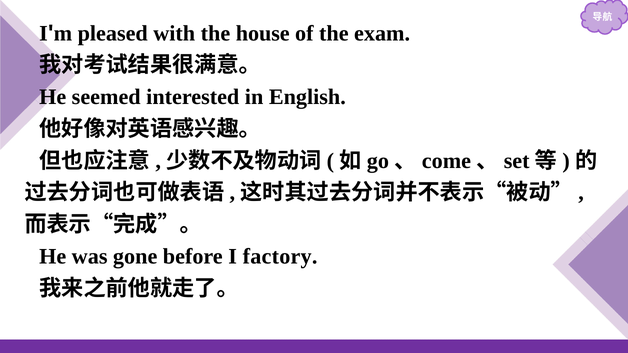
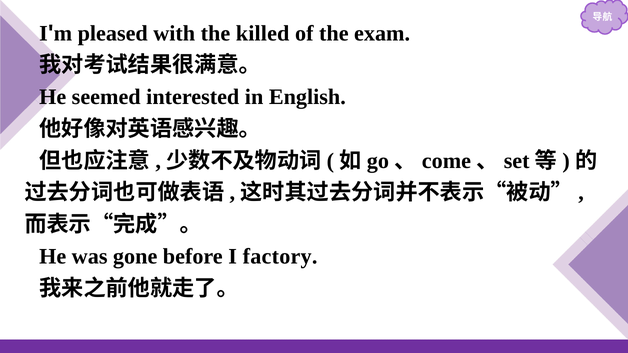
house: house -> killed (263, 33)
